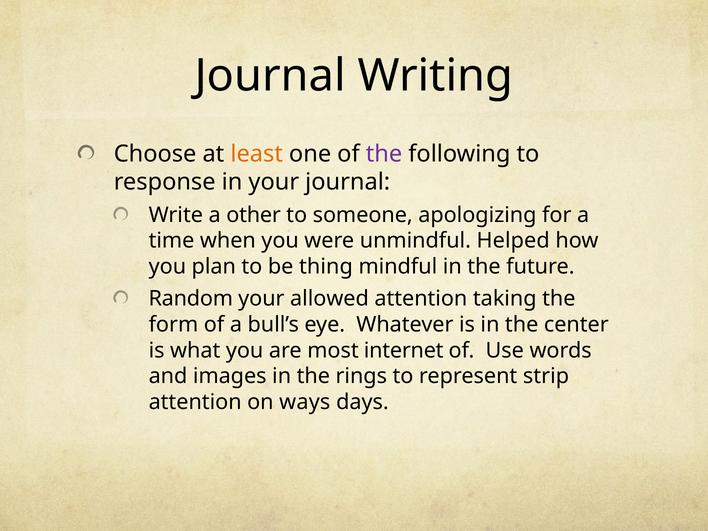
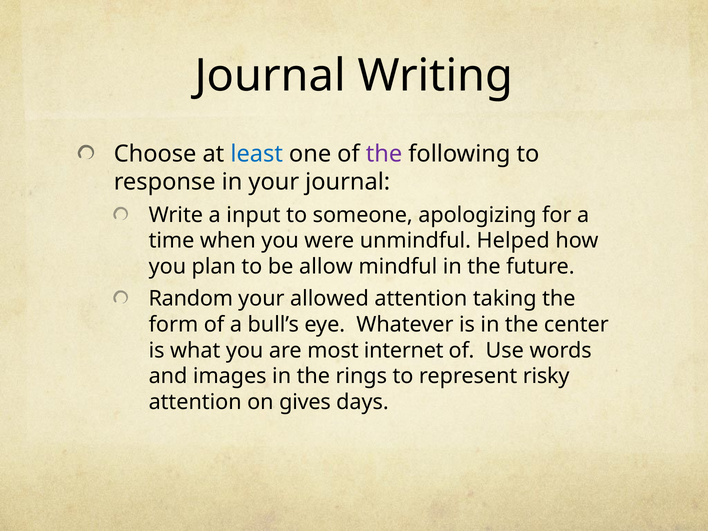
least colour: orange -> blue (257, 154)
other: other -> input (253, 215)
thing: thing -> allow (326, 267)
strip: strip -> risky (546, 376)
ways: ways -> gives (305, 402)
